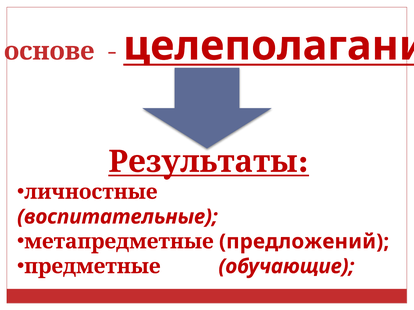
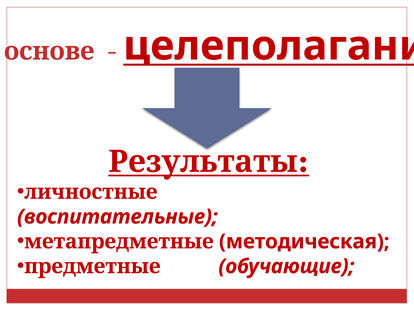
предложений: предложений -> методическая (304, 242)
